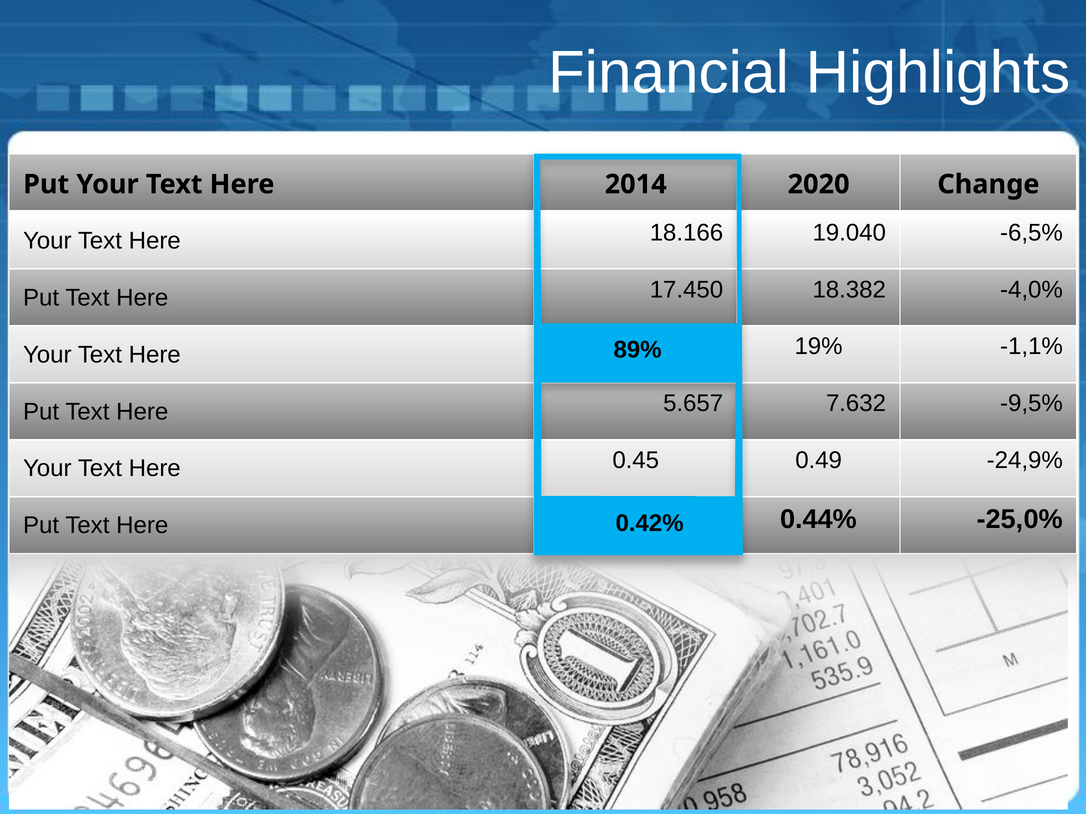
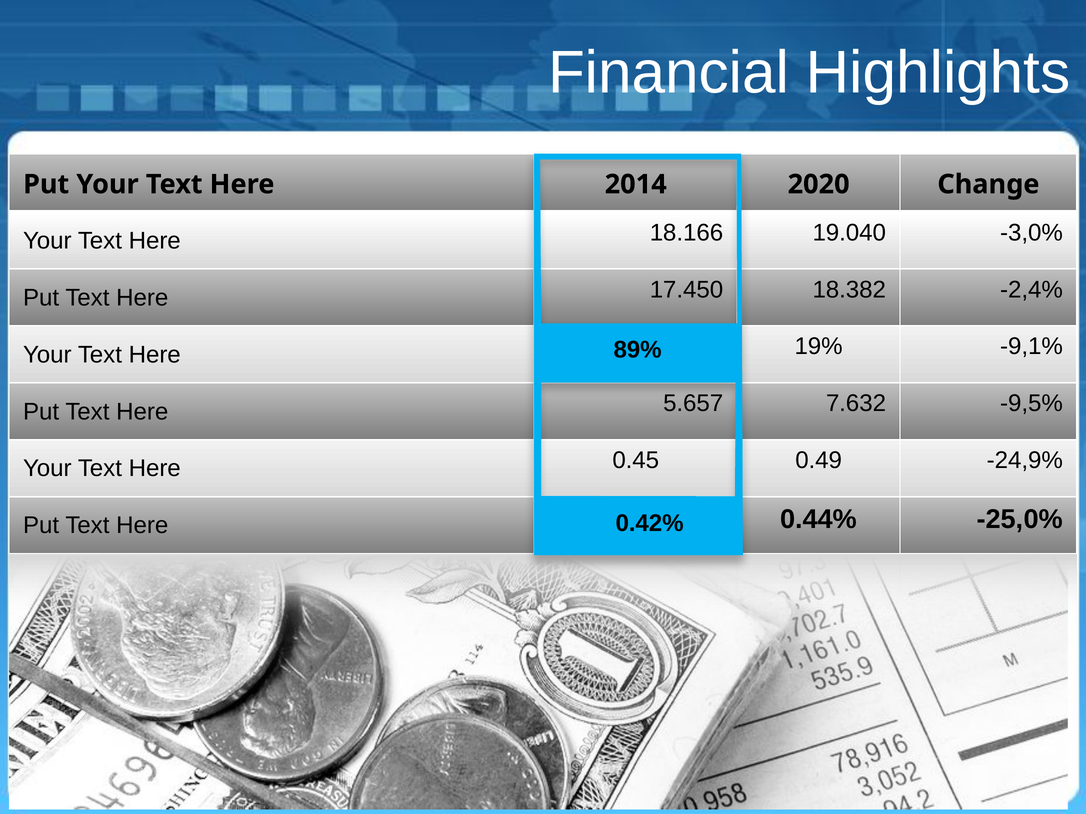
-6,5%: -6,5% -> -3,0% (1031, 233)
-4,0%: -4,0% -> -2,4% (1031, 290)
-1,1%: -1,1% -> -9,1% (1031, 347)
